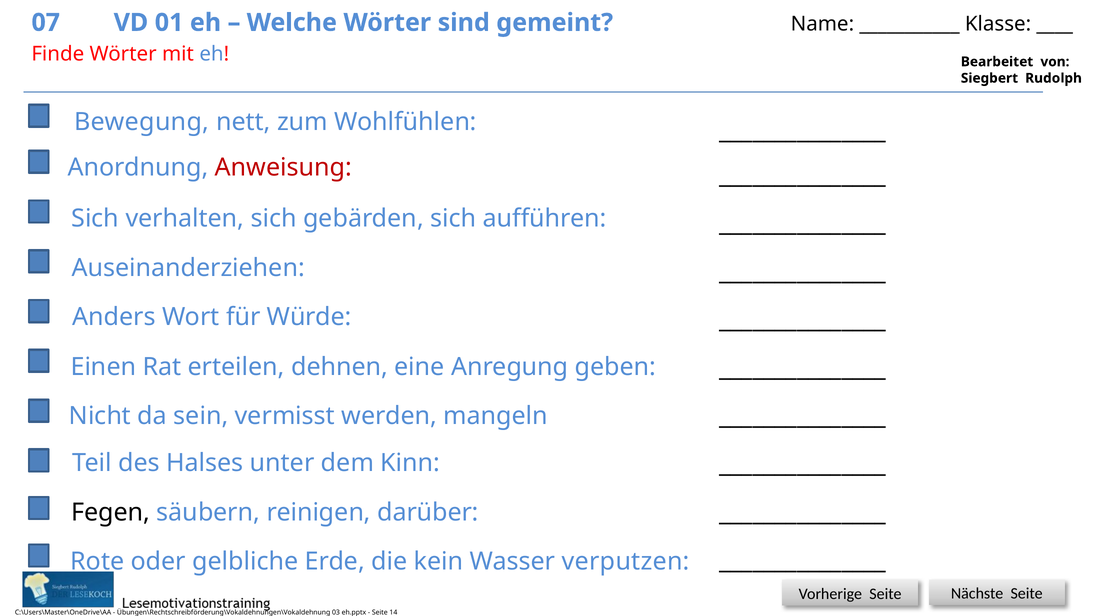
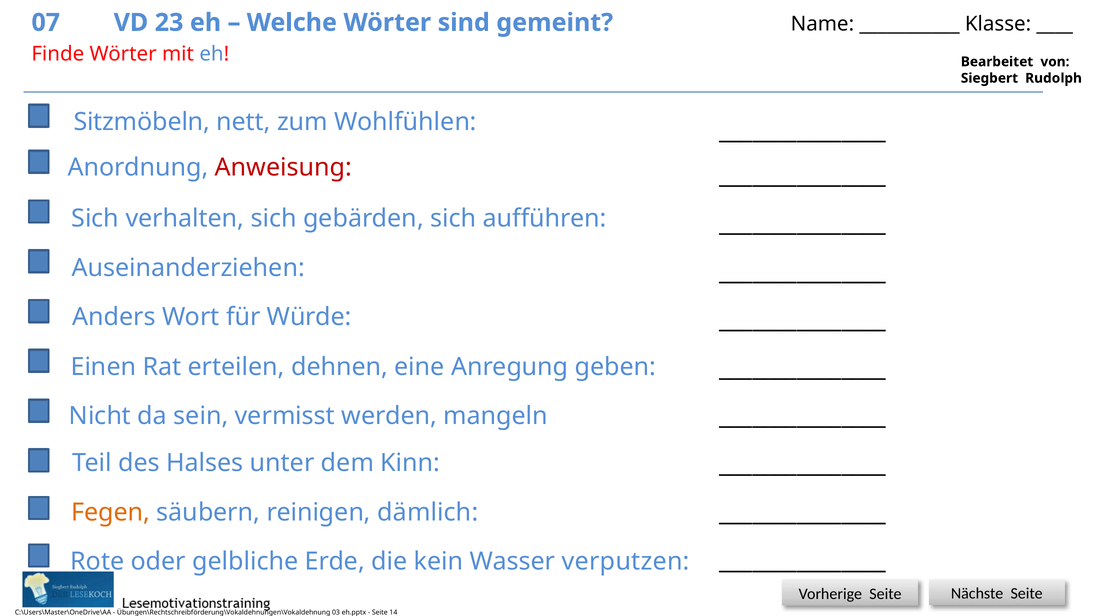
01: 01 -> 23 (169, 23)
Bewegung: Bewegung -> Sitzmöbeln (142, 122)
Fegen colour: black -> orange (111, 513)
darüber: darüber -> dämlich (428, 513)
